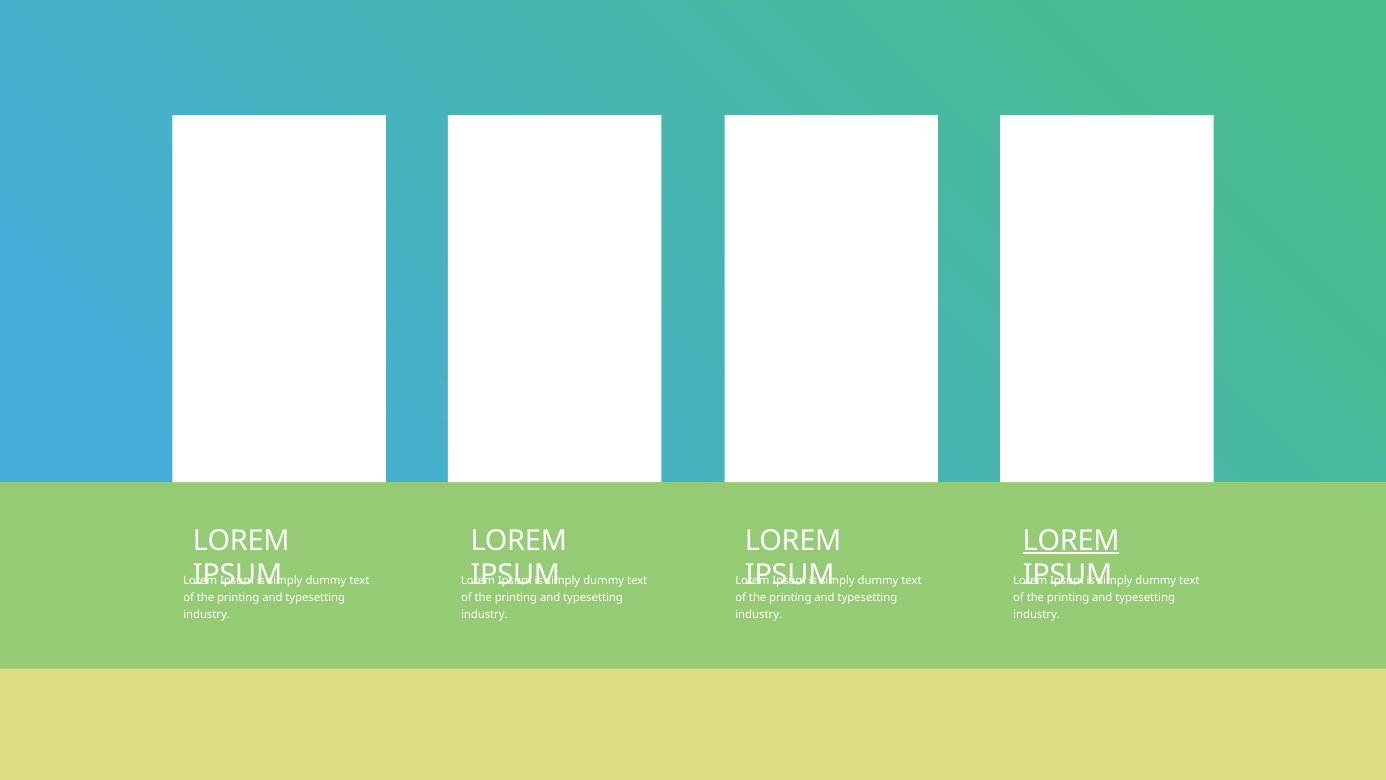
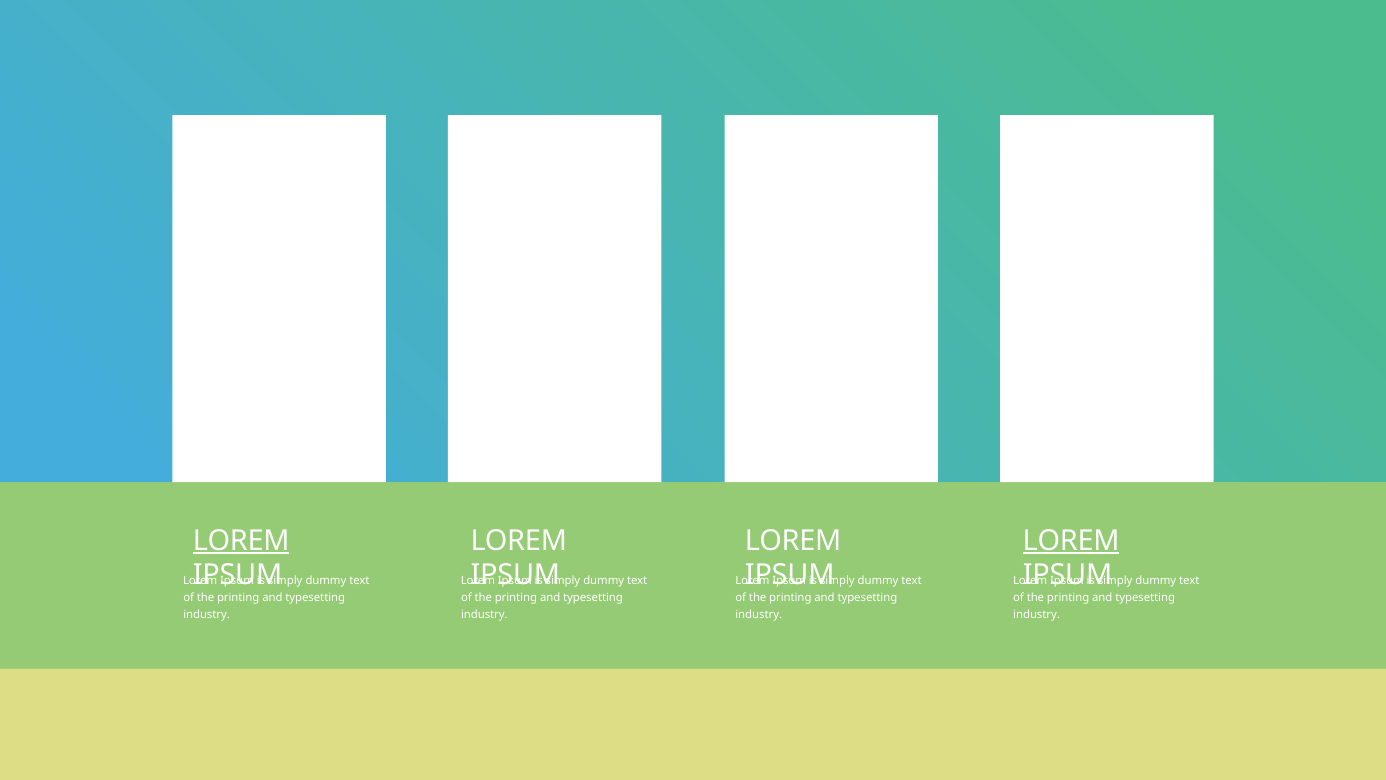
LOREM underline: none -> present (241, 540)
